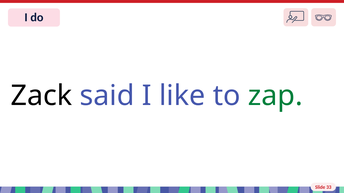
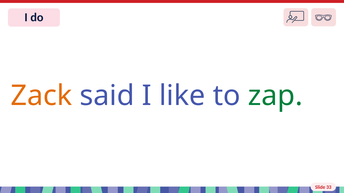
Zack colour: black -> orange (41, 96)
